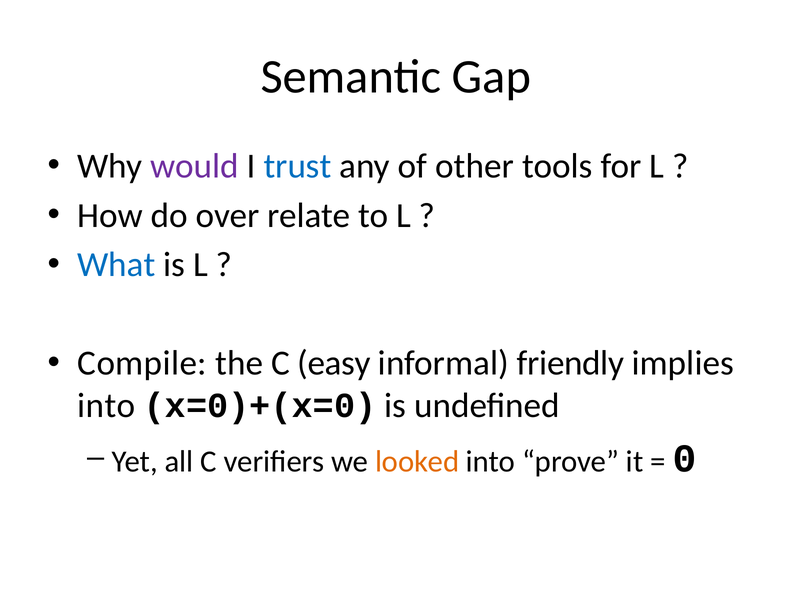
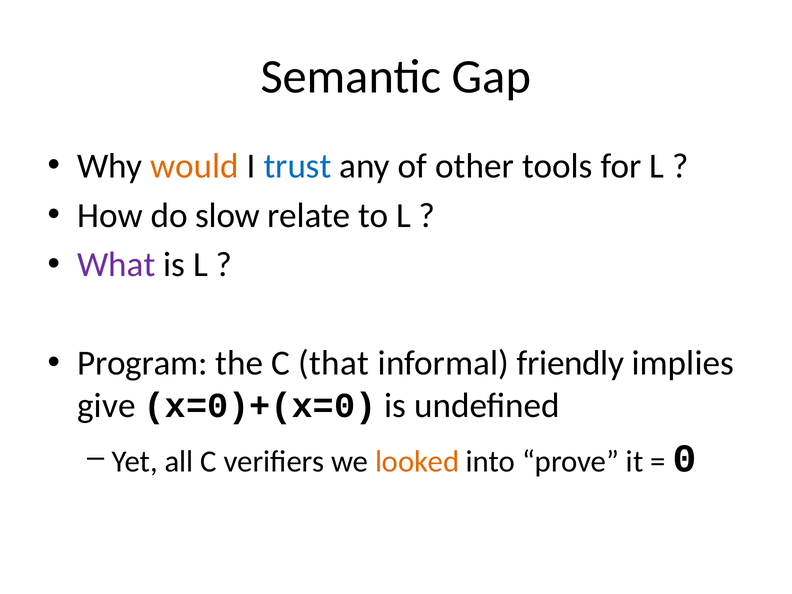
would colour: purple -> orange (195, 166)
over: over -> slow (228, 215)
What colour: blue -> purple (116, 265)
Compile: Compile -> Program (142, 363)
easy: easy -> that (334, 363)
into: into -> give (106, 406)
